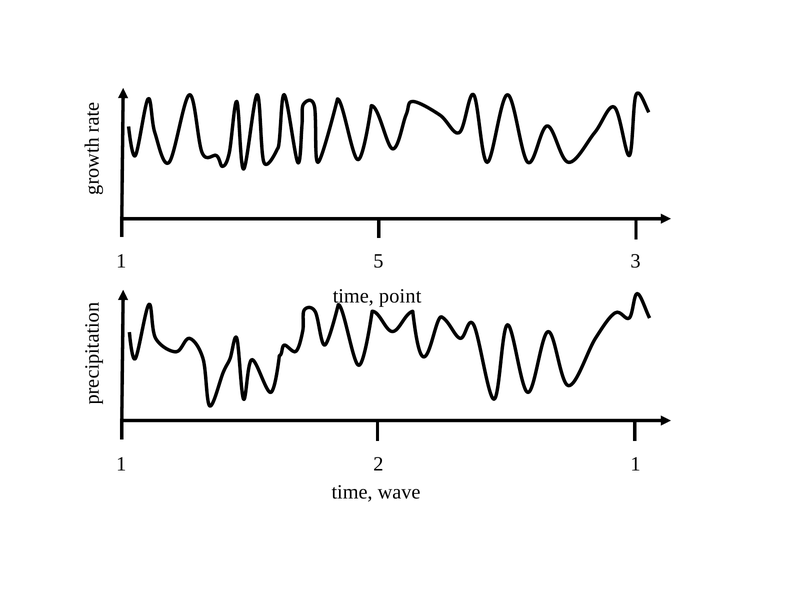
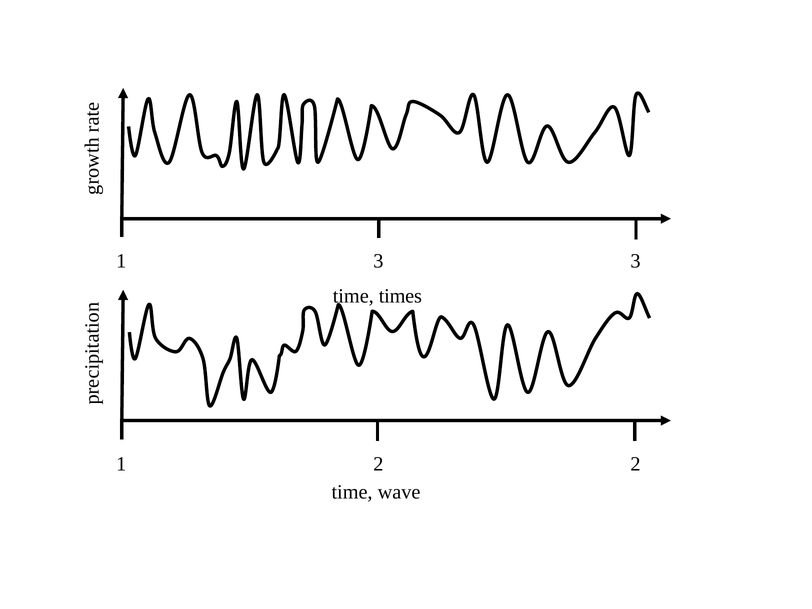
1 5: 5 -> 3 (378, 261)
point: point -> times (400, 296)
2 1: 1 -> 2 (636, 464)
